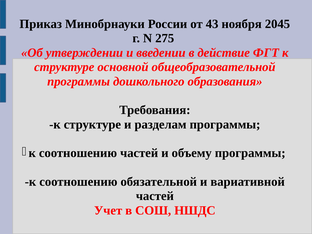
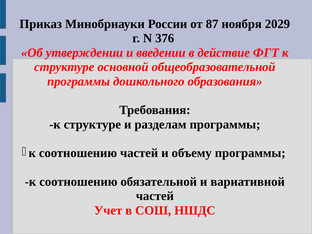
43: 43 -> 87 (212, 24)
2045: 2045 -> 2029 (277, 24)
275: 275 -> 376 (165, 38)
